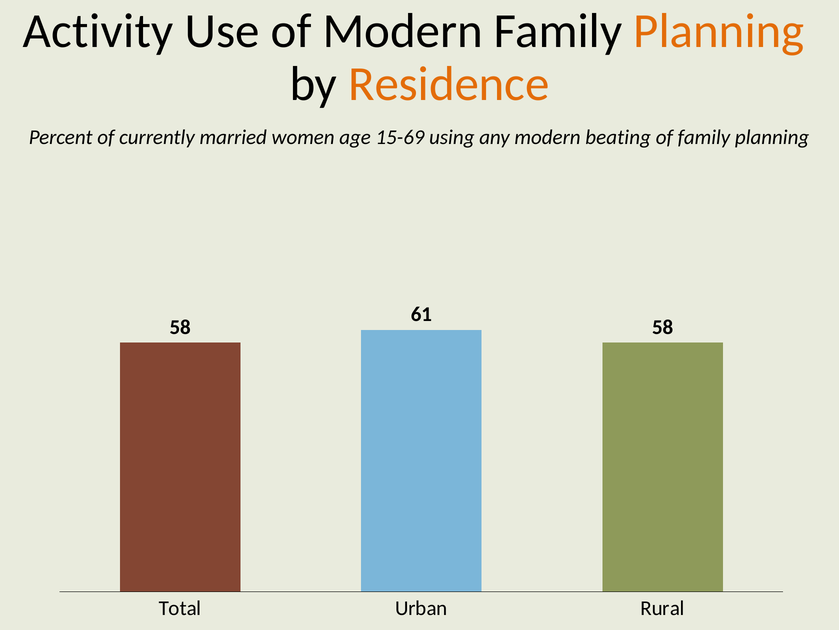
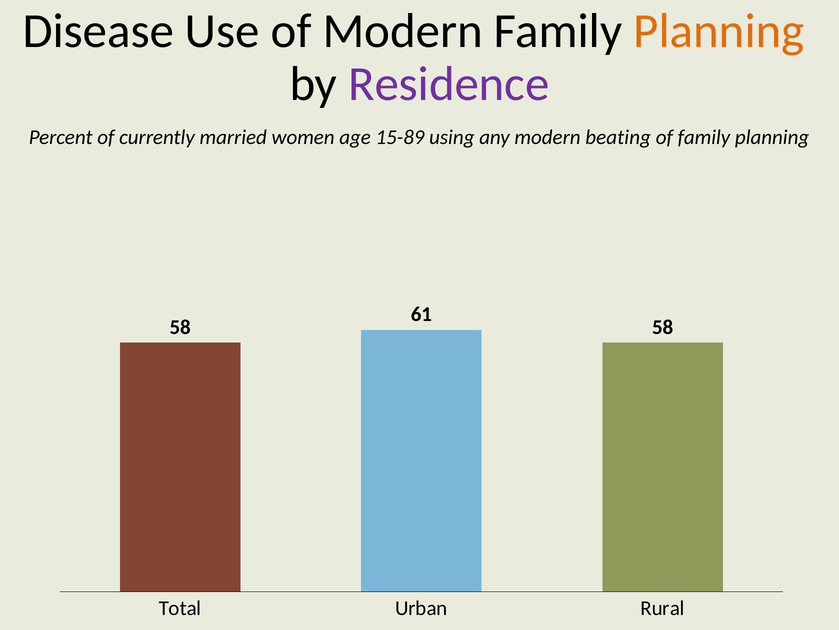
Activity: Activity -> Disease (98, 31)
Residence colour: orange -> purple (449, 84)
15-69: 15-69 -> 15-89 (400, 137)
